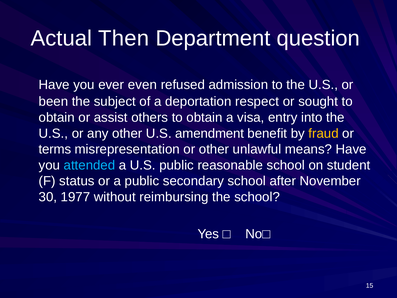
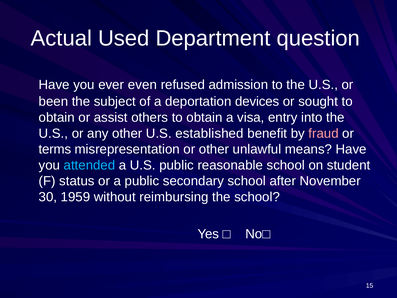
Then: Then -> Used (124, 38)
respect: respect -> devices (257, 102)
amendment: amendment -> established (209, 133)
fraud colour: yellow -> pink (324, 133)
1977: 1977 -> 1959 (75, 197)
